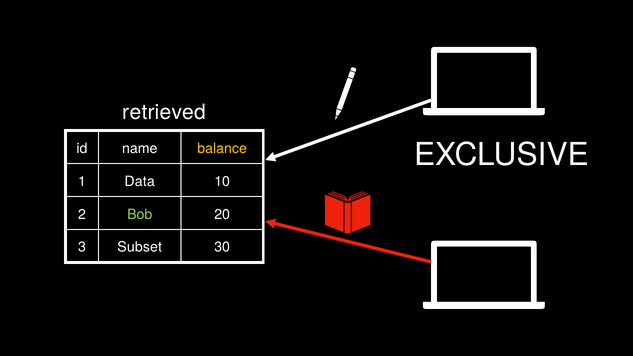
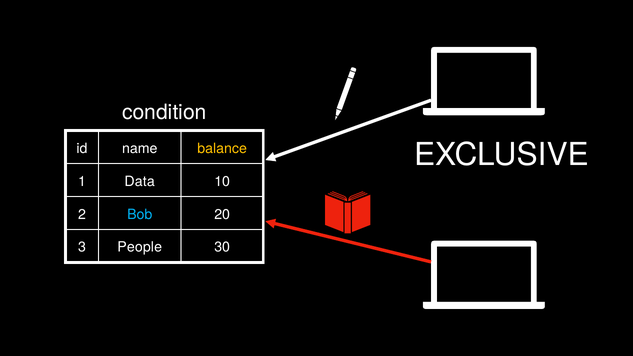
retrieved: retrieved -> condition (164, 112)
Bob colour: light green -> light blue (140, 214)
Subset: Subset -> People (140, 247)
